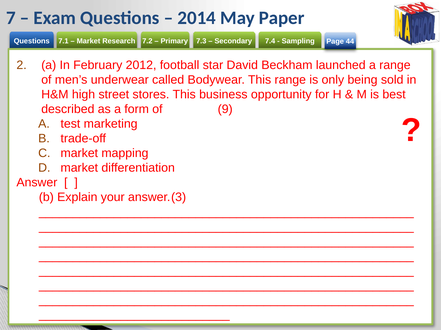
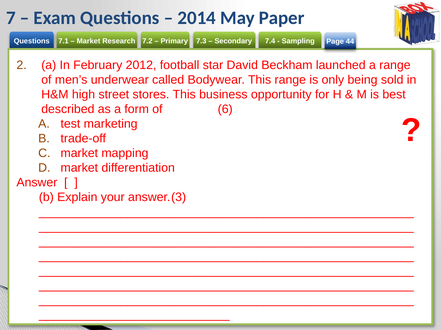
9: 9 -> 6 (225, 109)
